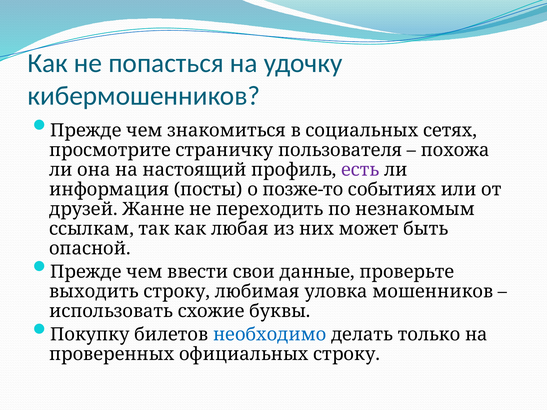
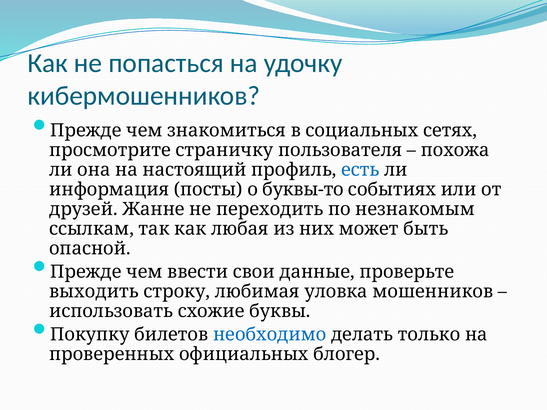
есть colour: purple -> blue (360, 170)
позже-то: позже-то -> буквы-то (303, 190)
официальных строку: строку -> блогер (347, 354)
